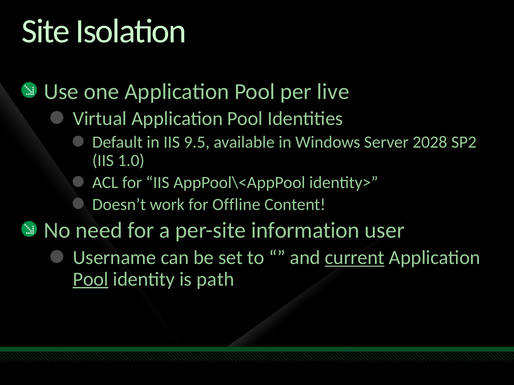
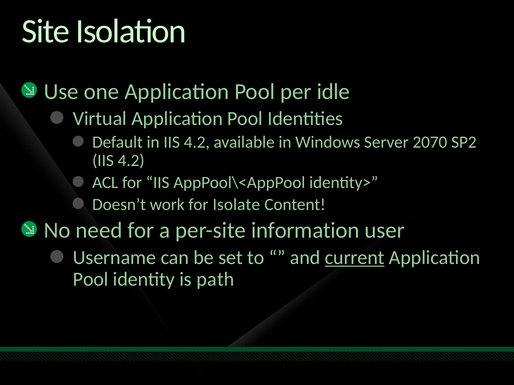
live: live -> idle (333, 92)
in IIS 9.5: 9.5 -> 4.2 (197, 142)
2028: 2028 -> 2070 (430, 142)
1.0: 1.0 -> 4.2 (131, 161)
Offline: Offline -> Isolate (236, 205)
Pool underline: present -> none (91, 280)
